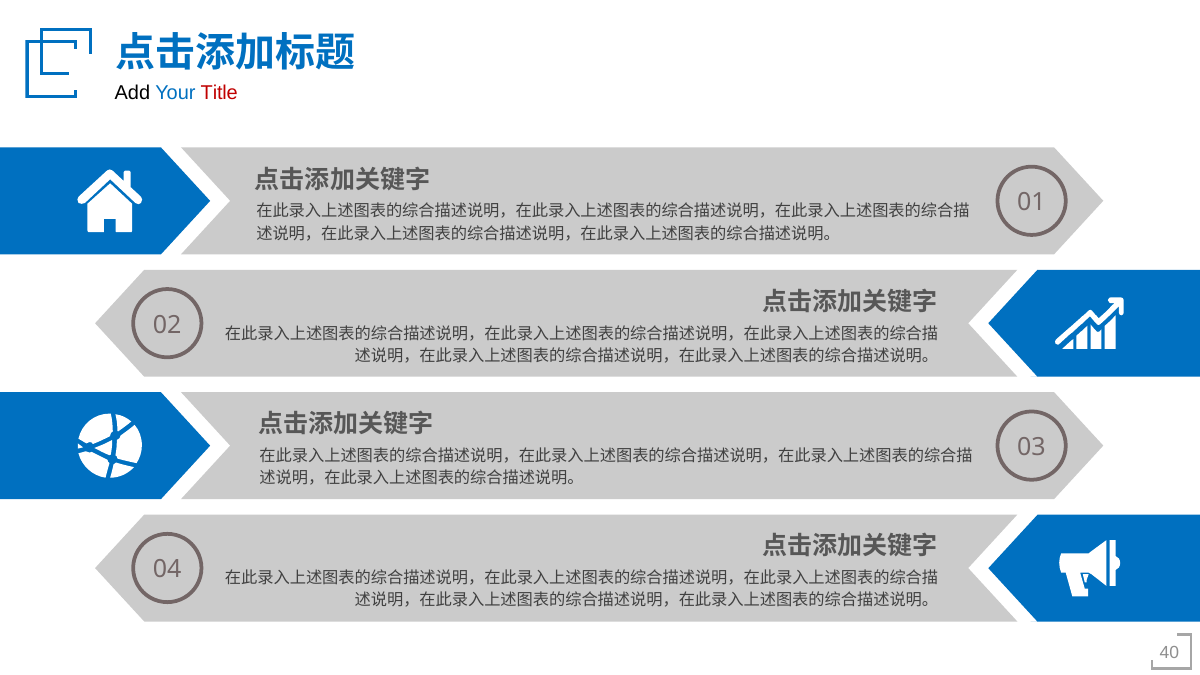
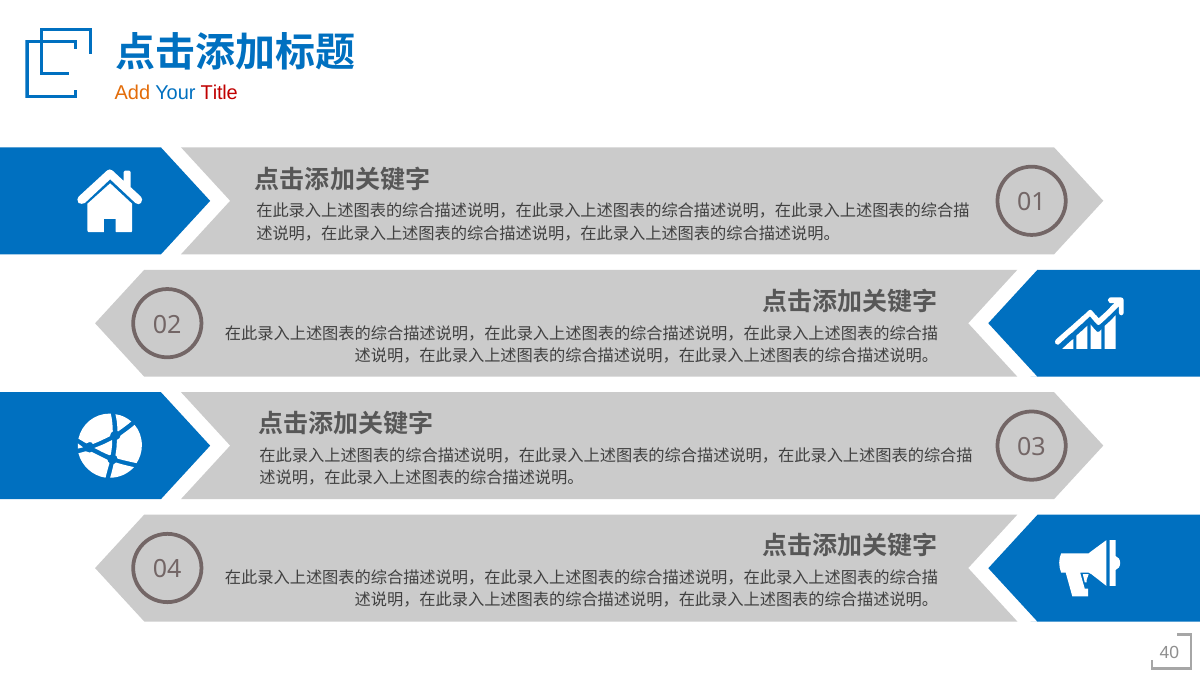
Add colour: black -> orange (132, 93)
